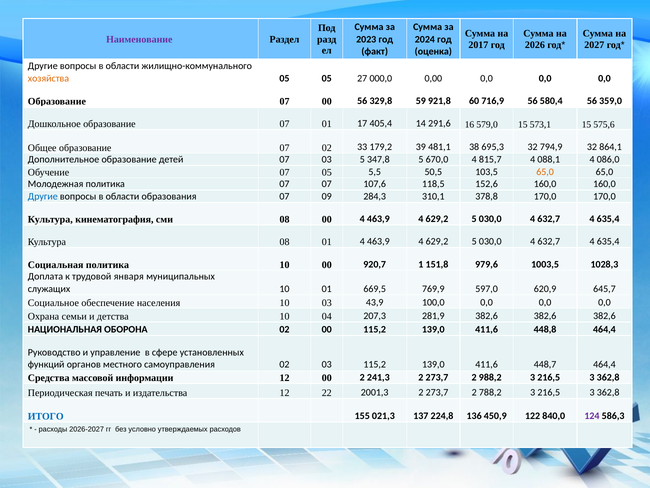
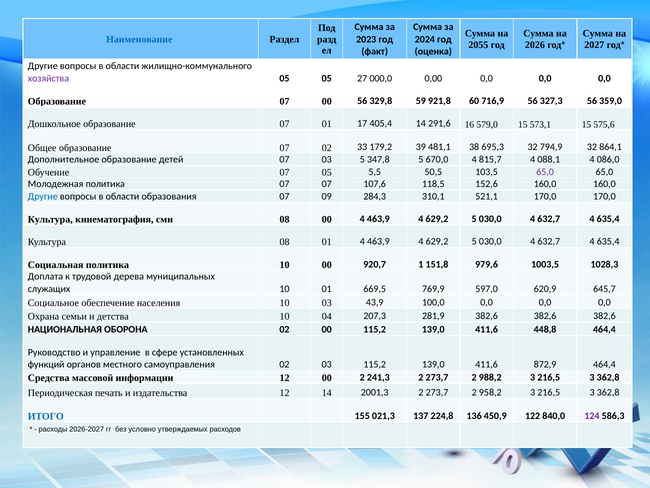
Наименование colour: purple -> blue (139, 39)
2017: 2017 -> 2055 (478, 45)
хозяйства colour: orange -> purple (48, 78)
580,4: 580,4 -> 327,3 (551, 101)
65,0 colour: orange -> purple (545, 172)
378,8: 378,8 -> 521,1 (487, 196)
января: января -> дерева (129, 276)
448,7: 448,7 -> 872,9 (545, 364)
12 22: 22 -> 14 (327, 393)
788,2: 788,2 -> 958,2 (490, 392)
